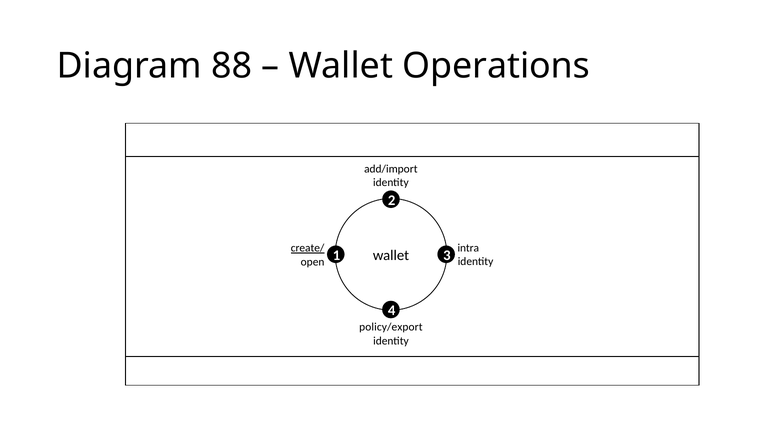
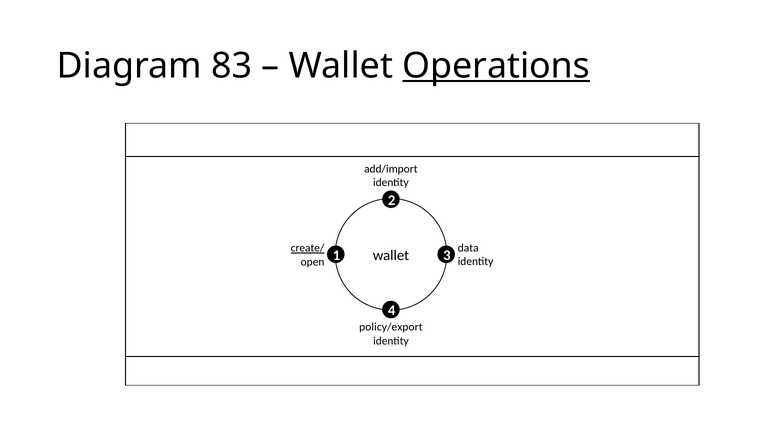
88: 88 -> 83 (232, 66)
Operations underline: none -> present (496, 66)
intra: intra -> data (468, 248)
